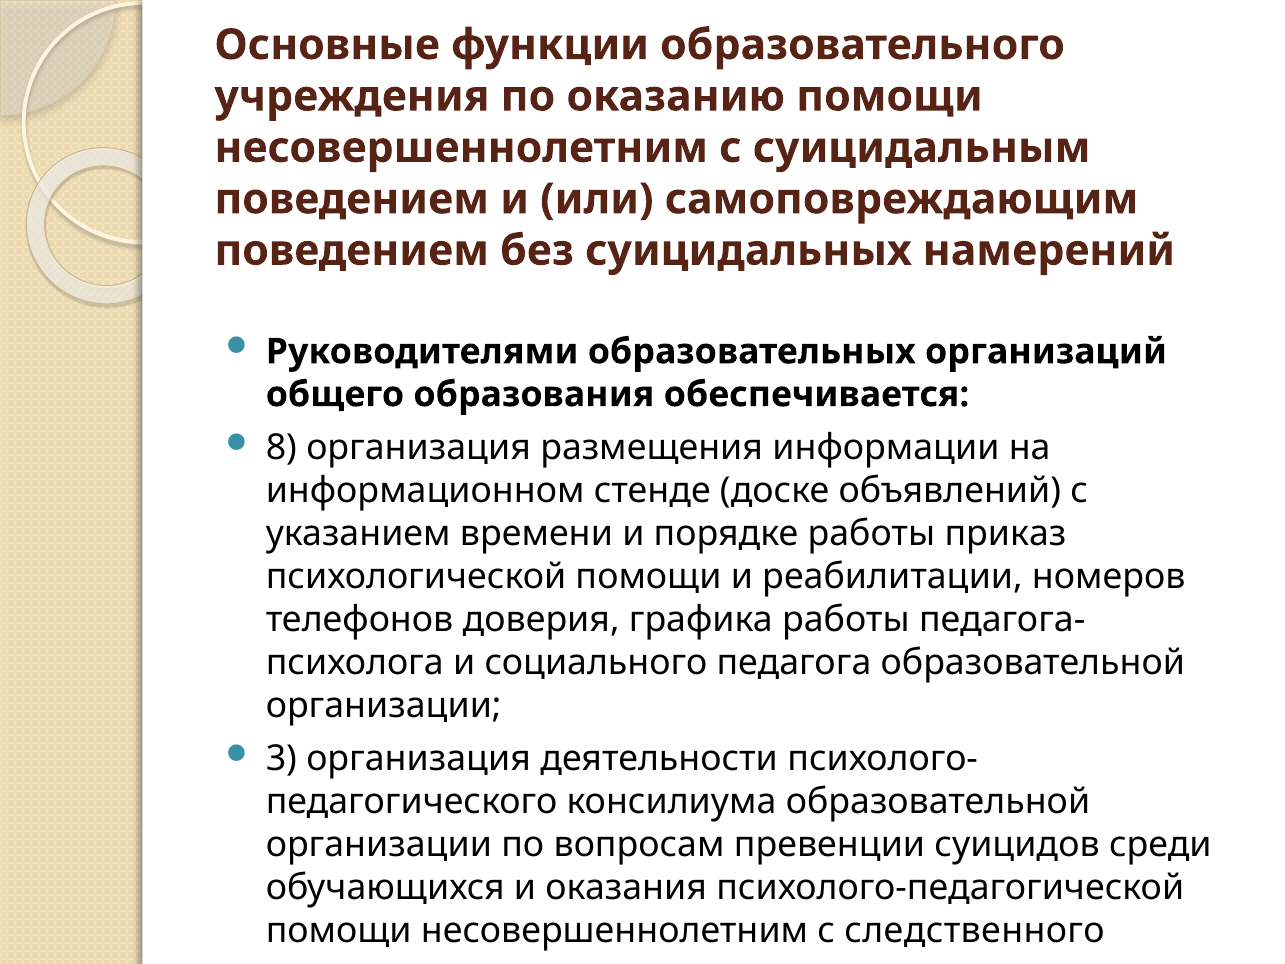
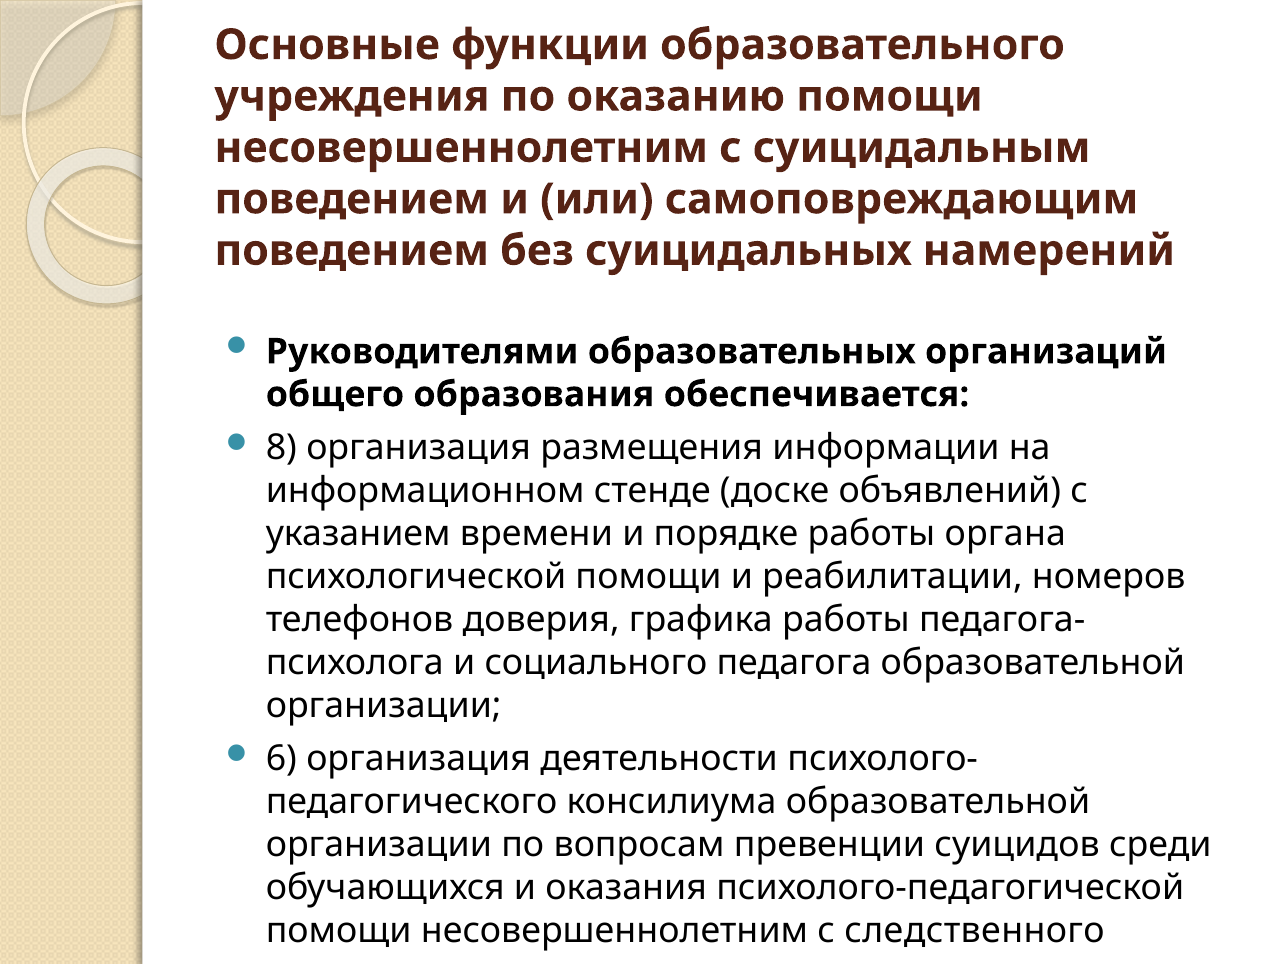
приказ: приказ -> органа (1005, 534)
3: 3 -> 6 (281, 759)
